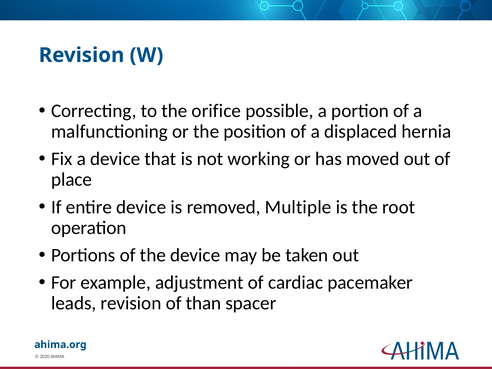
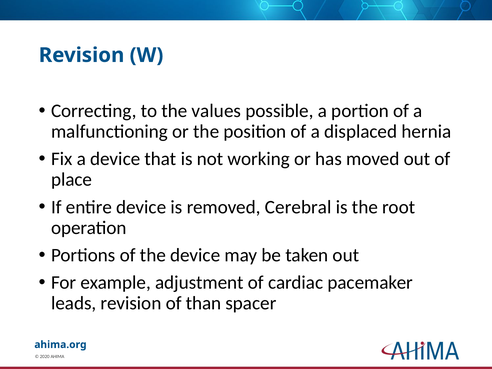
orifice: orifice -> values (216, 111)
Multiple: Multiple -> Cerebral (298, 207)
